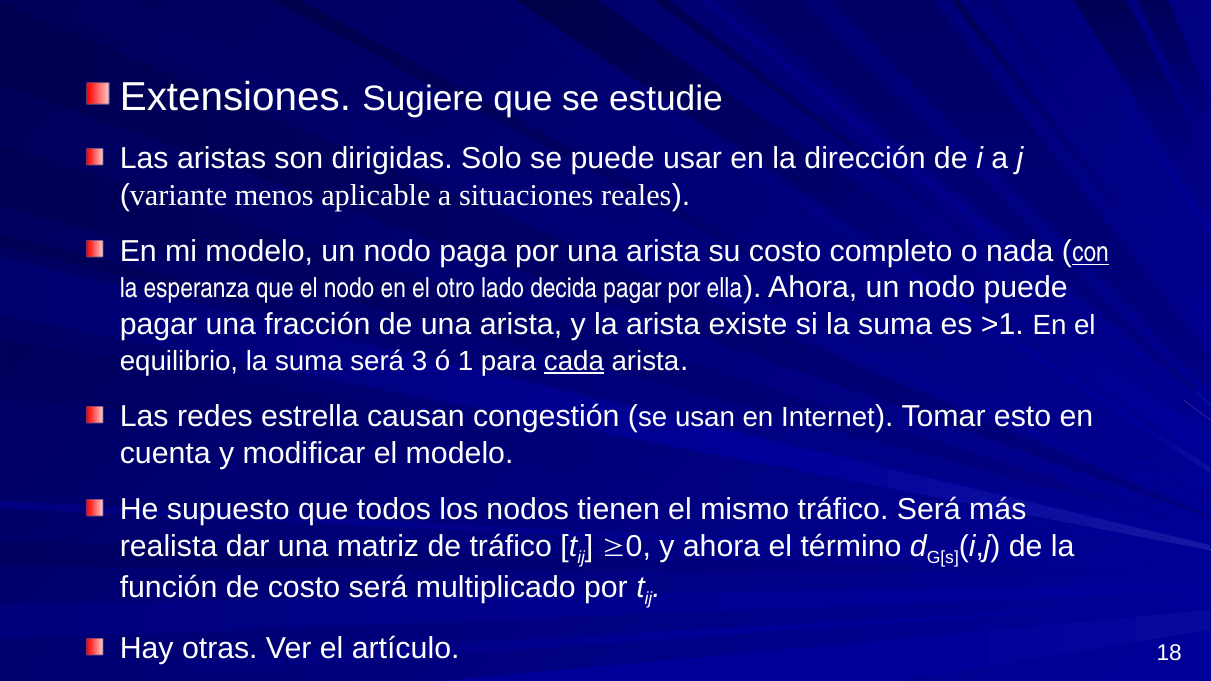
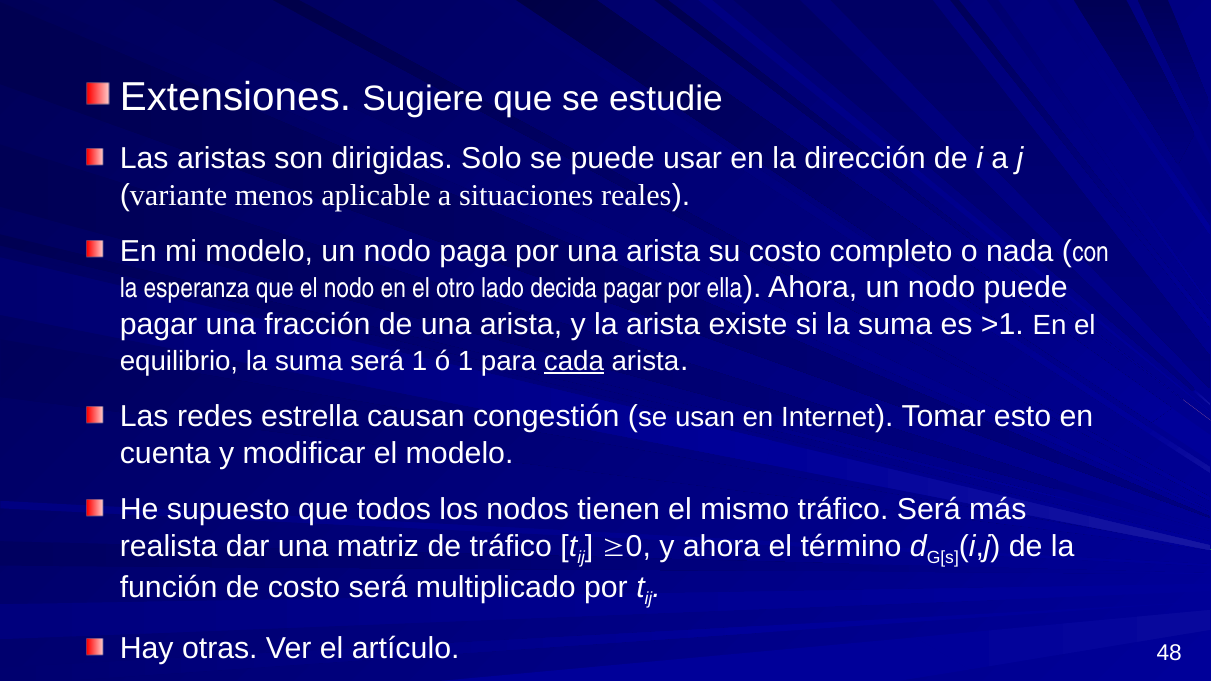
con underline: present -> none (1091, 252)
será 3: 3 -> 1 (420, 361)
18: 18 -> 48 (1169, 653)
